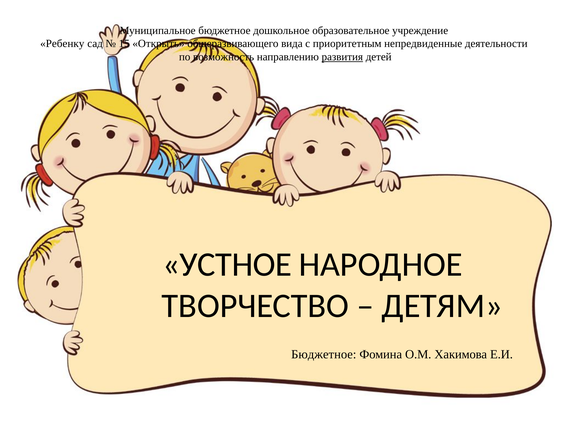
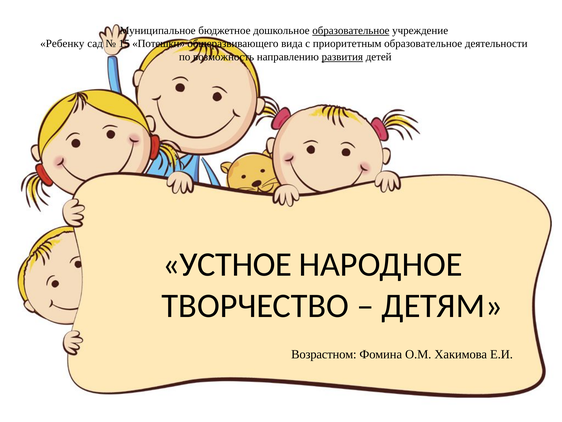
образовательное underline: none -> present (351, 31)
Открыть: Открыть -> Потешки (159, 44)
приоритетным непредвиденные: непредвиденные -> образовательное (423, 44)
Бюджетное: Бюджетное -> Возрастном (324, 354)
